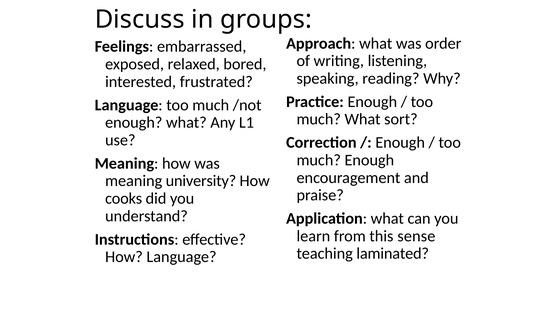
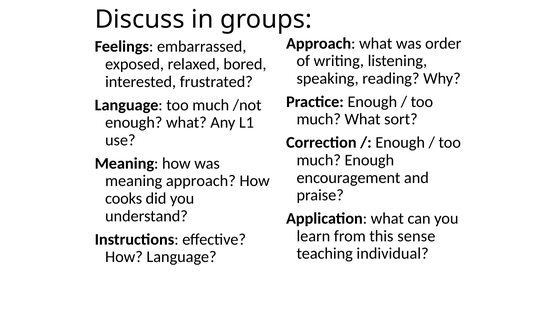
meaning university: university -> approach (201, 181)
laminated: laminated -> individual (393, 254)
